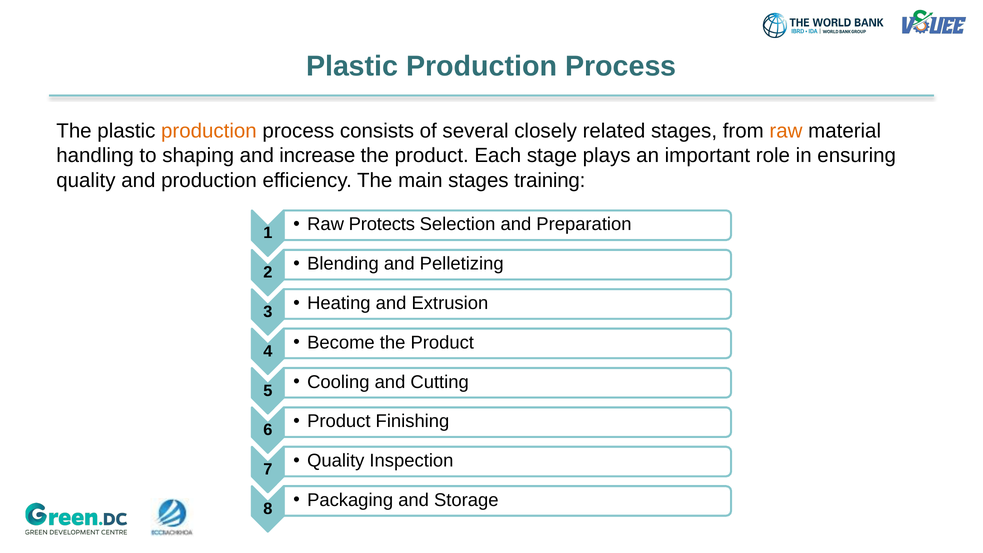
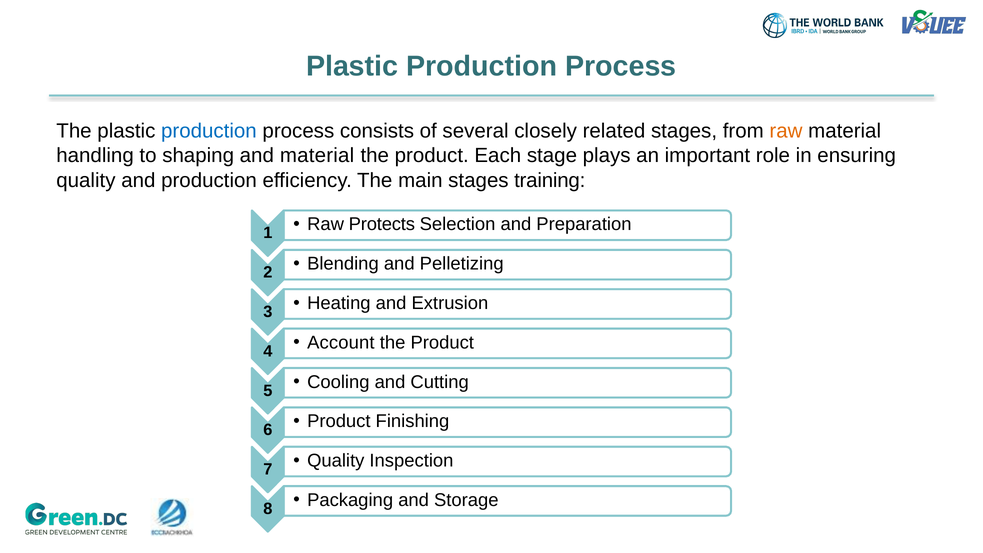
production colour: orange -> blue (209, 131)
and increase: increase -> material (317, 156)
Become: Become -> Account (341, 343)
